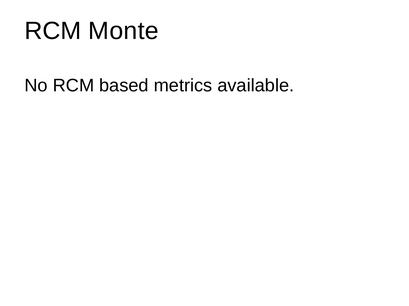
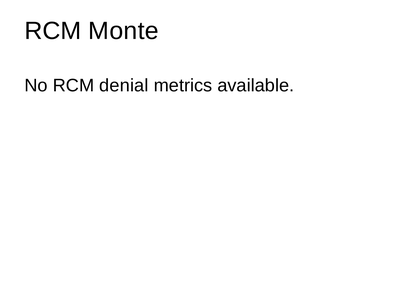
based: based -> denial (124, 86)
